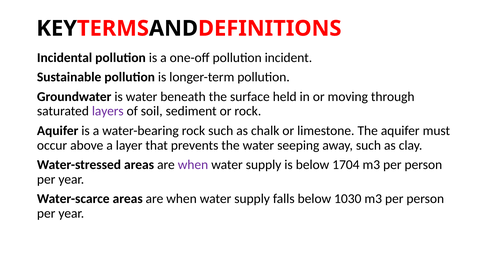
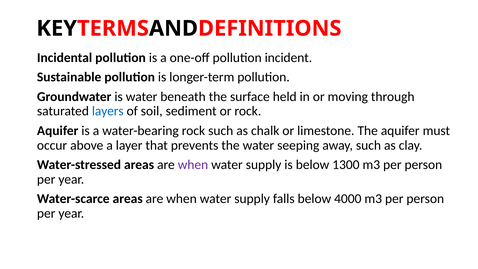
layers colour: purple -> blue (108, 111)
1704: 1704 -> 1300 (346, 165)
1030: 1030 -> 4000 (348, 199)
